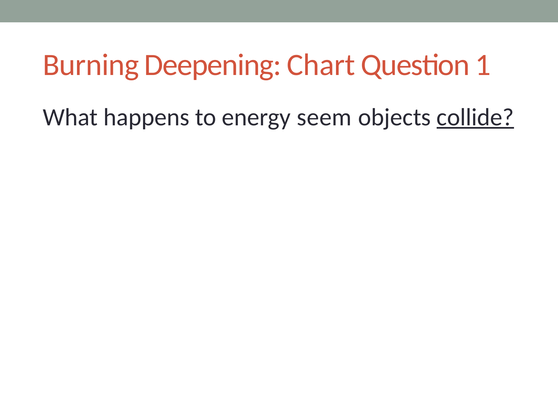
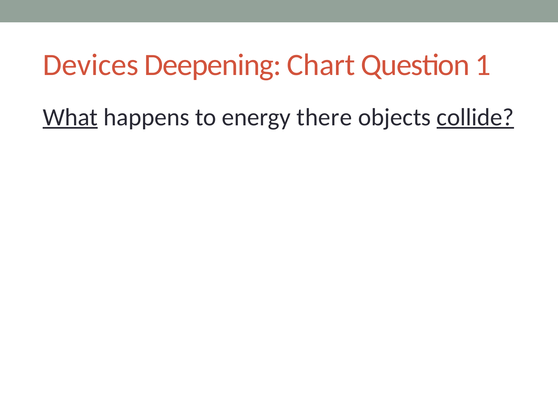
Burning: Burning -> Devices (91, 65)
What underline: none -> present (70, 117)
seem: seem -> there (324, 117)
